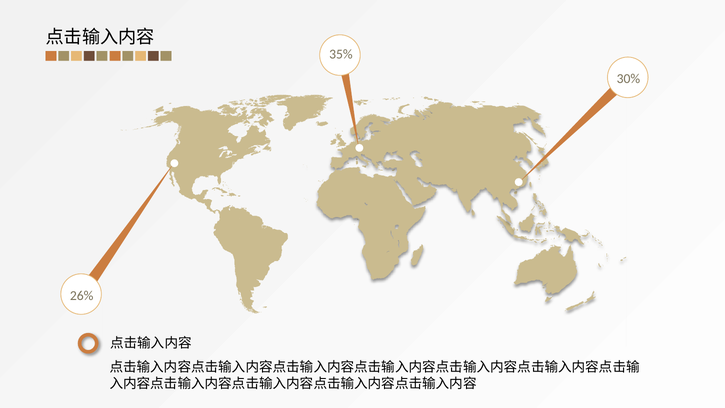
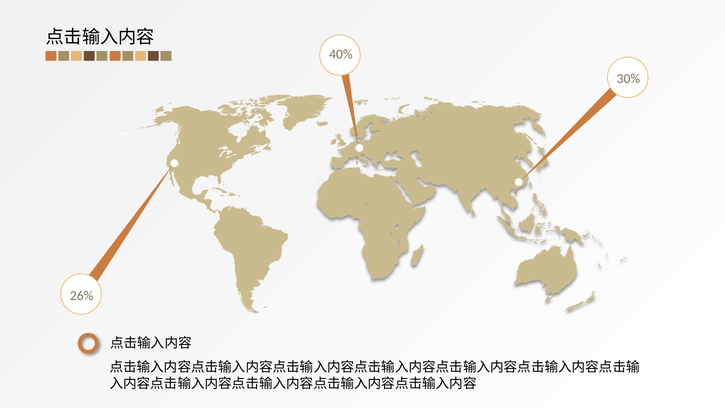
35%: 35% -> 40% (341, 54)
